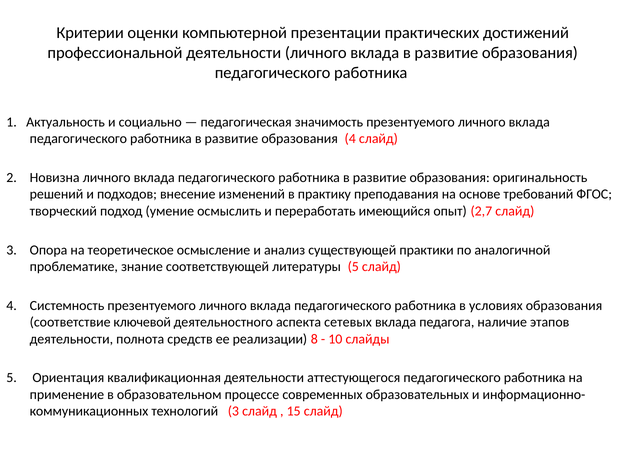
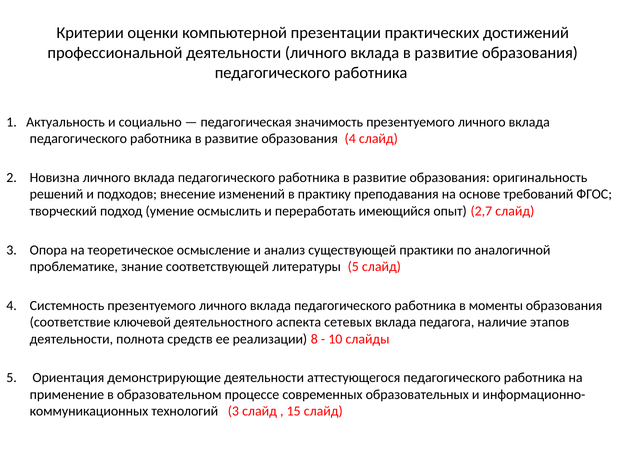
условиях: условиях -> моменты (496, 305)
квалификационная: квалификационная -> демонстрирующие (164, 377)
